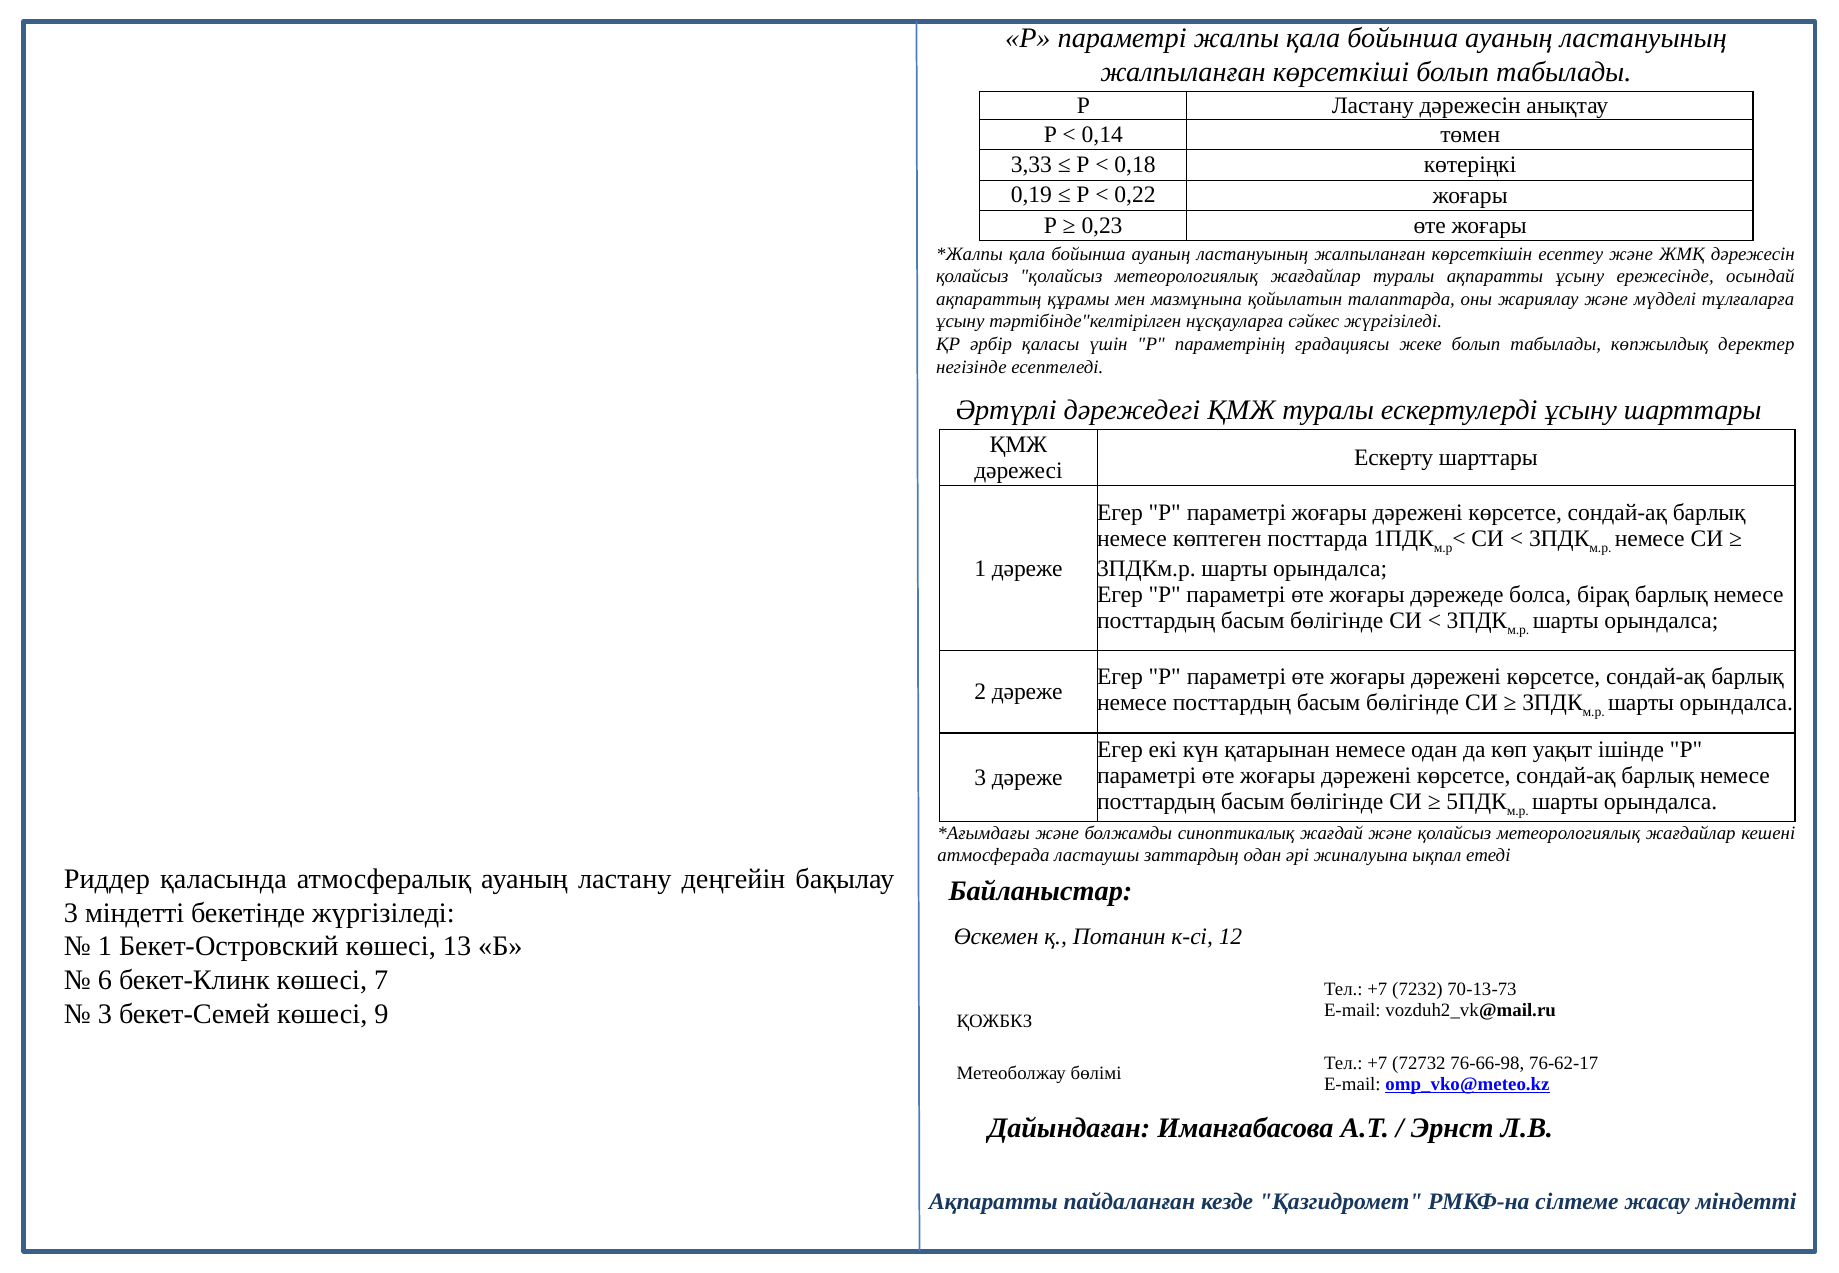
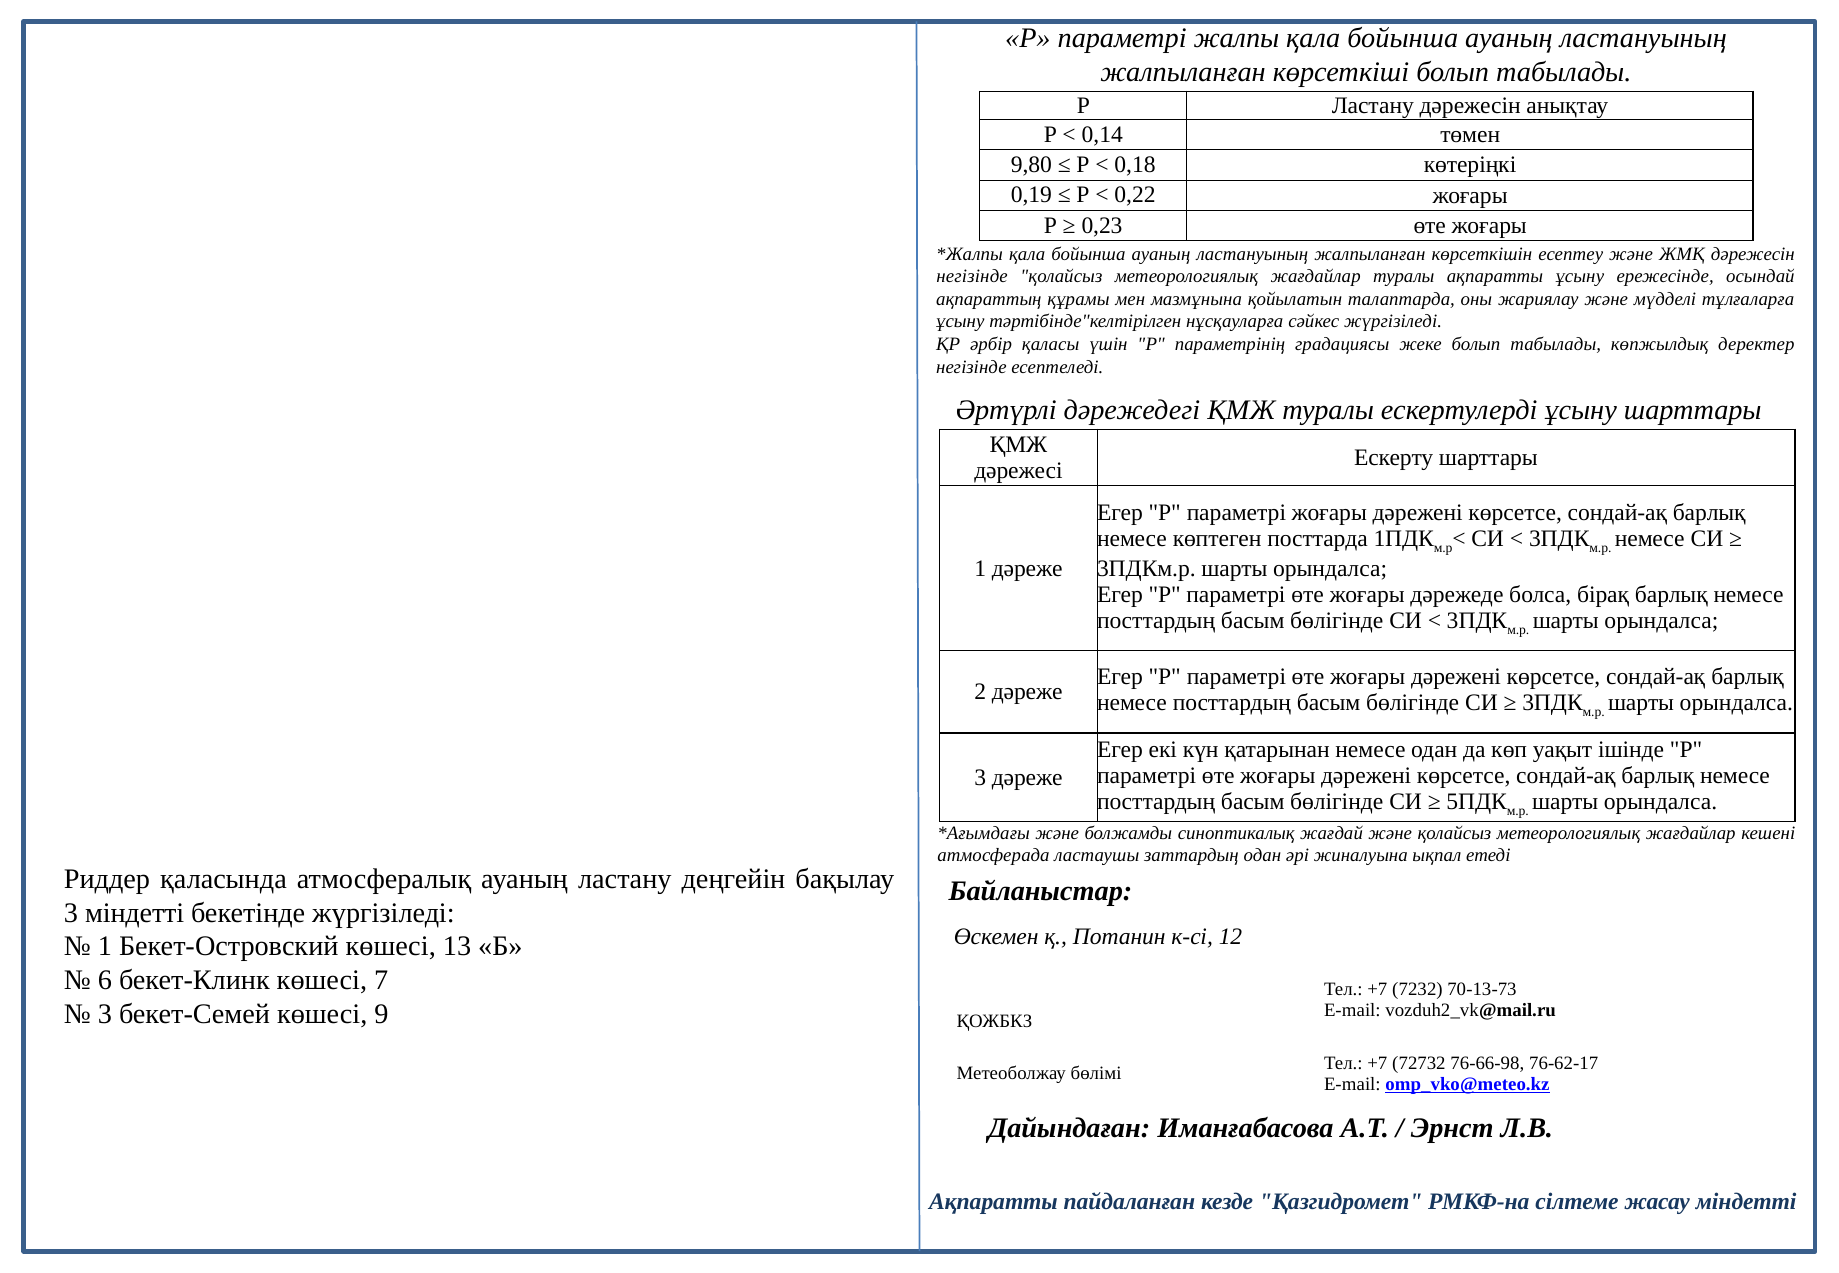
3,33: 3,33 -> 9,80 (1031, 165)
қолайсыз: қолайсыз -> негізінде (972, 276)
